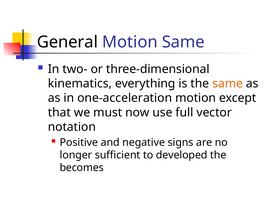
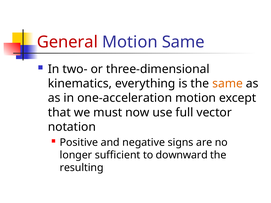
General colour: black -> red (67, 42)
developed: developed -> downward (182, 155)
becomes: becomes -> resulting (82, 168)
